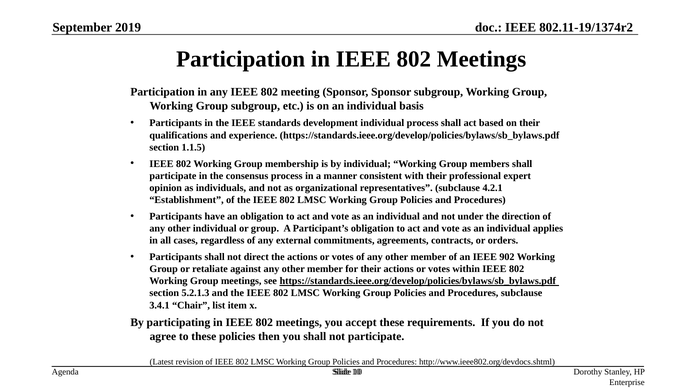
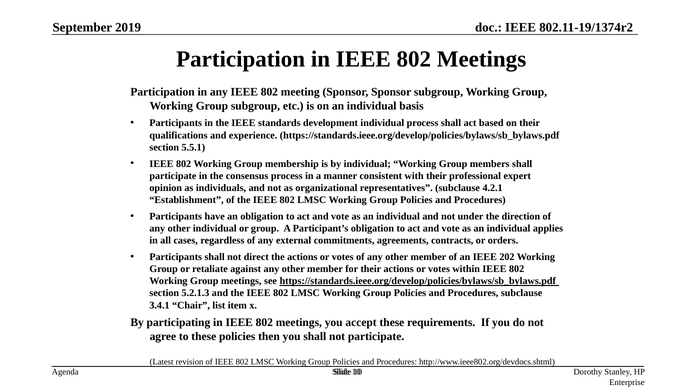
1.1.5: 1.1.5 -> 5.5.1 (193, 147)
902: 902 -> 202 (507, 257)
